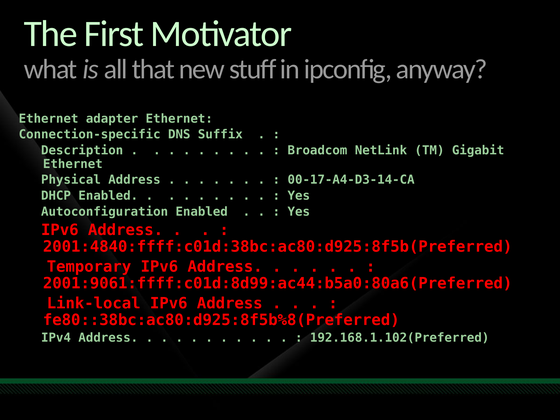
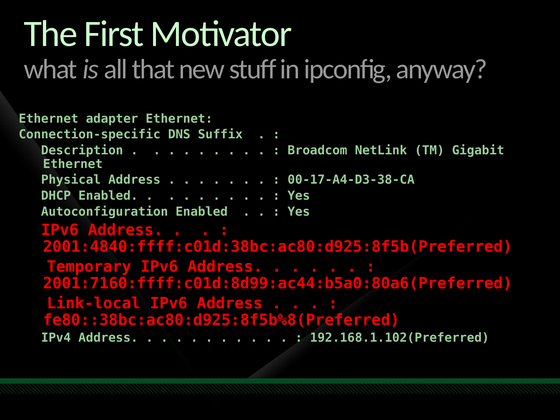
00-17-A4-D3-14-CA: 00-17-A4-D3-14-CA -> 00-17-A4-D3-38-CA (351, 180)
2001:9061:ffff:c01d:8d99:ac44:b5a0:80a6(Preferred: 2001:9061:ffff:c01d:8d99:ac44:b5a0:80a6(Preferred -> 2001:7160:ffff:c01d:8d99:ac44:b5a0:80a6(Preferred (278, 283)
